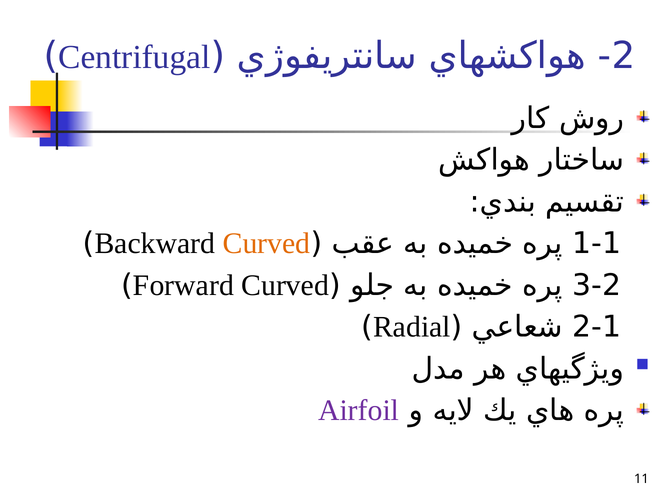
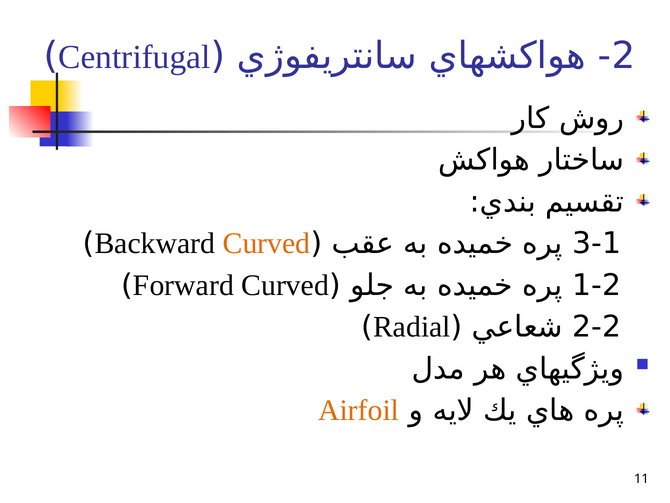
1-1: 1-1 -> 3-1 (597, 243)
3-2: 3-2 -> 1-2 (597, 285)
2-1: 2-1 -> 2-2 (597, 327)
Airfoil colour: purple -> orange (359, 410)
